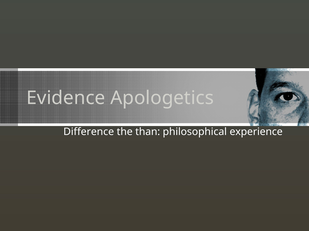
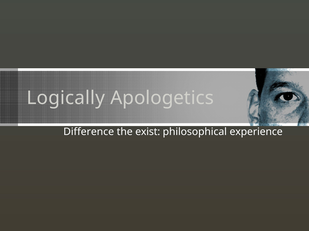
Evidence: Evidence -> Logically (66, 98)
than: than -> exist (148, 132)
